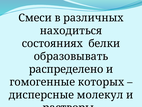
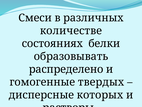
находиться: находиться -> количестве (71, 31)
которых: которых -> твердых (101, 82)
молекул: молекул -> которых (100, 94)
